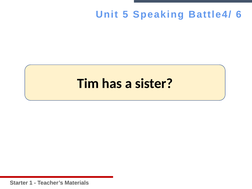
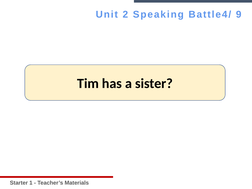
5: 5 -> 2 (125, 14)
6: 6 -> 9 (239, 14)
